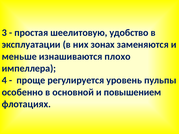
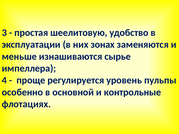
плохо: плохо -> сырье (118, 57)
повышением: повышением -> контрольные (132, 92)
